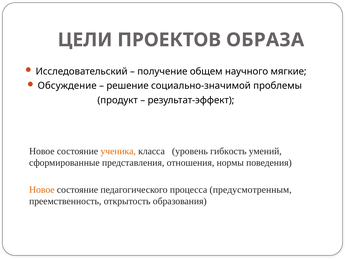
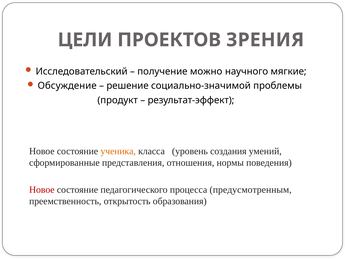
ОБРАЗА: ОБРАЗА -> ЗРЕНИЯ (265, 40)
общем: общем -> можно (206, 71)
гибкость: гибкость -> создания (228, 151)
Новое colour: orange -> red (42, 189)
